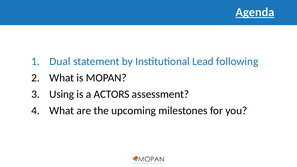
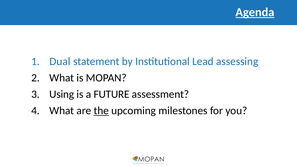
following: following -> assessing (237, 61)
ACTORS: ACTORS -> FUTURE (112, 94)
the underline: none -> present (101, 111)
